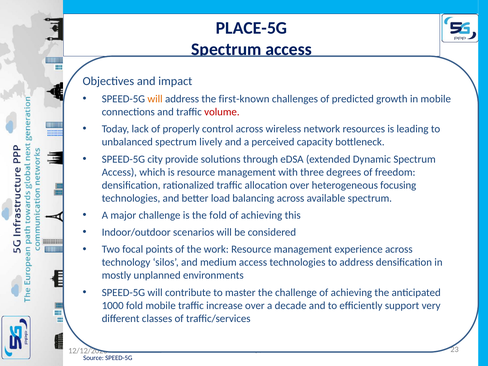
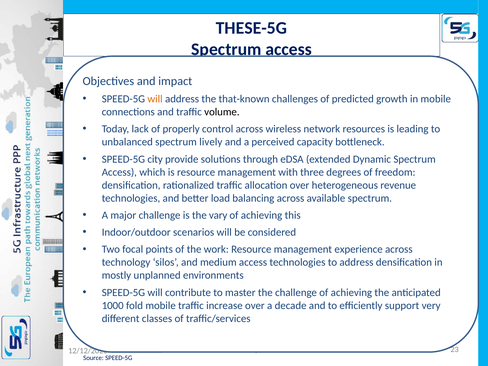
PLACE-5G: PLACE-5G -> THESE-5G (252, 28)
first-known: first-known -> that-known (244, 99)
volume colour: red -> black (222, 112)
focusing: focusing -> revenue (398, 185)
fold: fold -> vary (218, 215)
